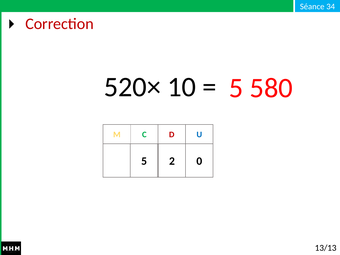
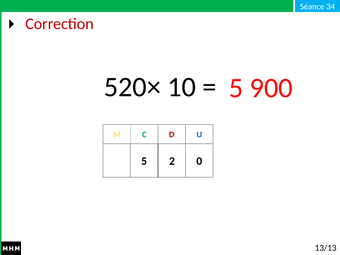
580: 580 -> 900 (271, 88)
